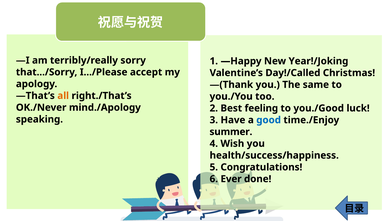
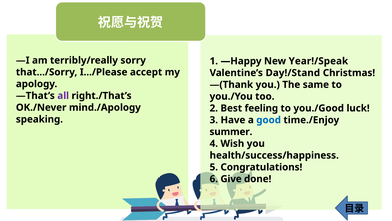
Year!/Joking: Year!/Joking -> Year!/Speak (318, 61)
Day!/Called: Day!/Called -> Day!/Stand (293, 73)
all colour: orange -> purple (63, 95)
Ever: Ever -> Give (231, 179)
